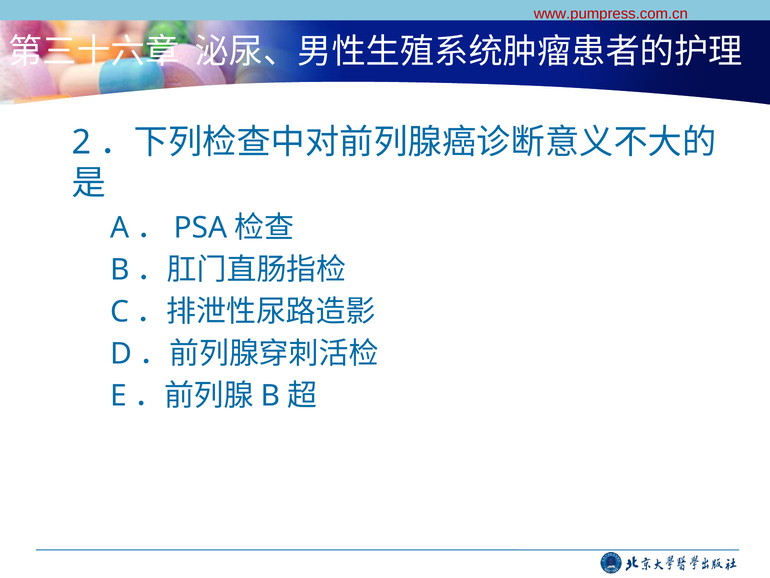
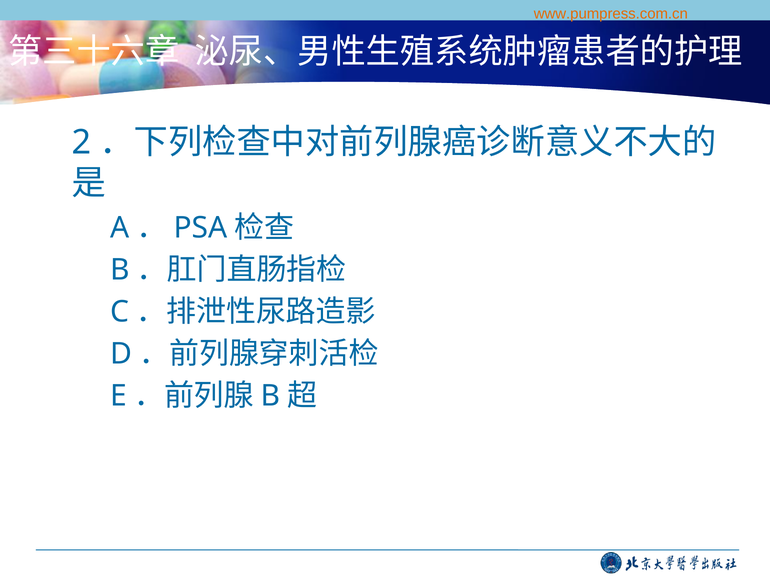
www.pumpress.com.cn colour: red -> orange (611, 14)
